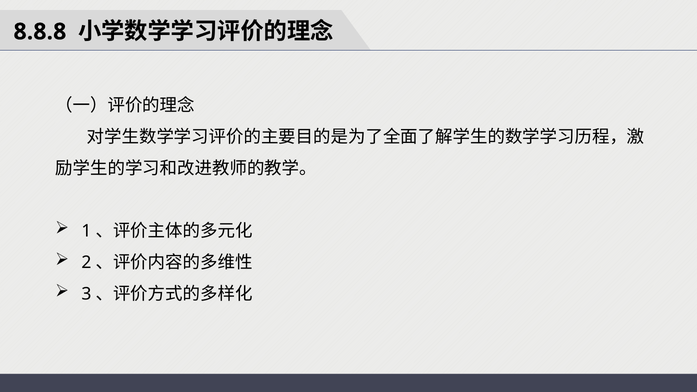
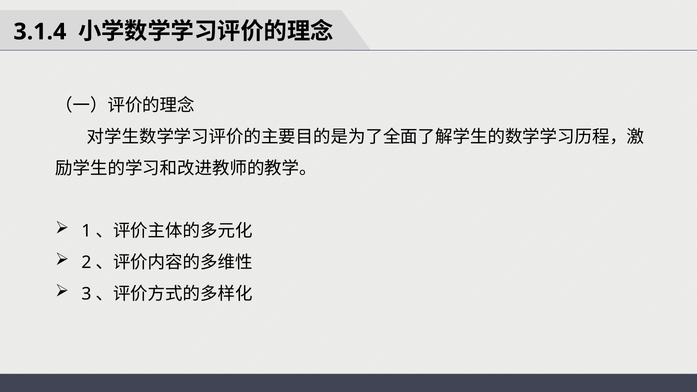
8.8.8: 8.8.8 -> 3.1.4 (40, 32)
